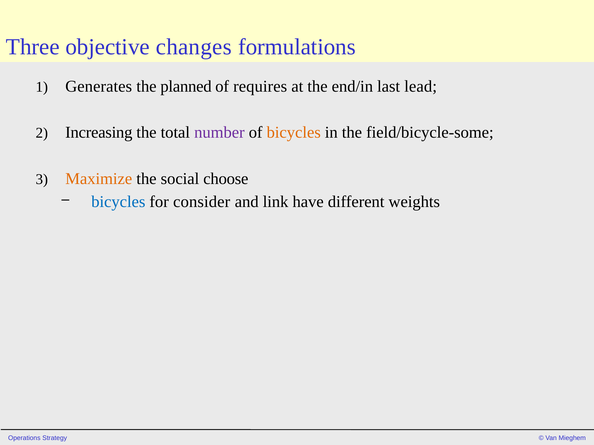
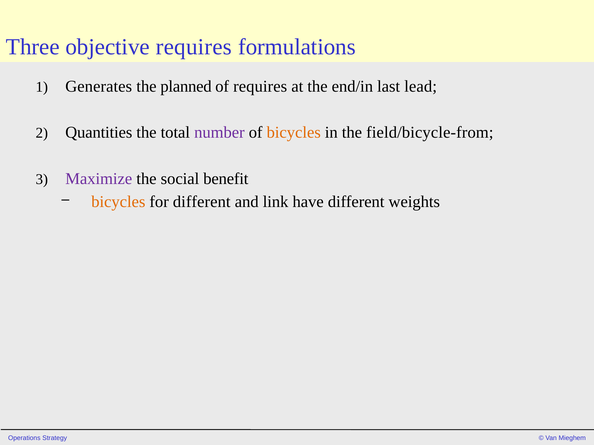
objective changes: changes -> requires (194, 47)
Increasing: Increasing -> Quantities (99, 133)
field/bicycle-some: field/bicycle-some -> field/bicycle-from (430, 133)
Maximize colour: orange -> purple (99, 179)
choose: choose -> benefit (226, 179)
bicycles colour: blue -> orange (118, 202)
for consider: consider -> different (202, 202)
